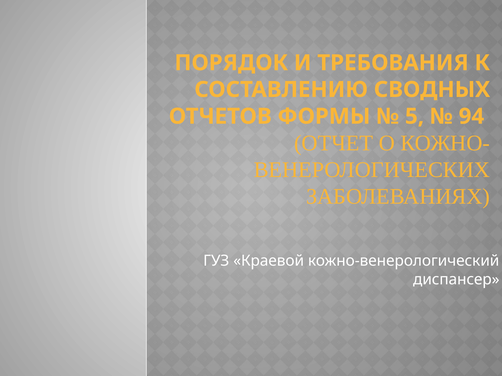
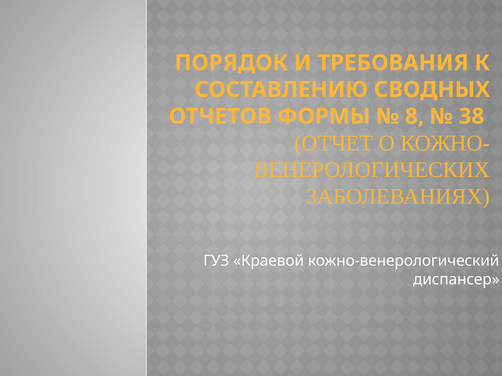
5: 5 -> 8 (415, 116)
94: 94 -> 38 (471, 116)
